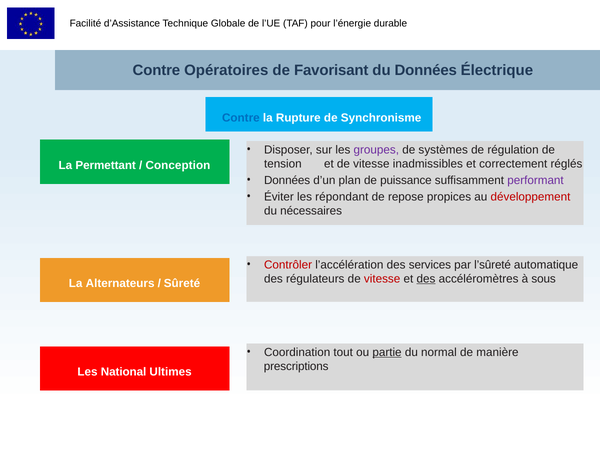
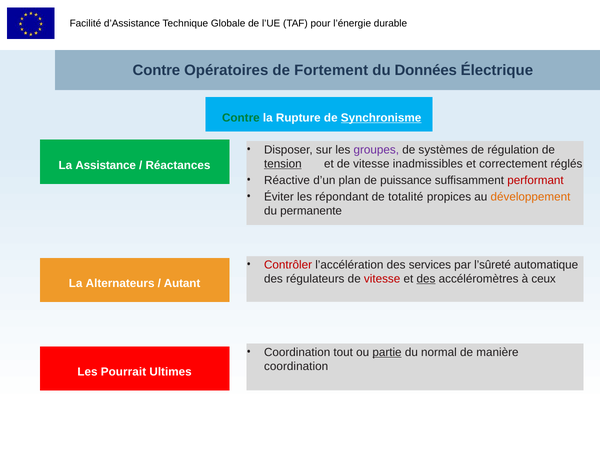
Favorisant: Favorisant -> Fortement (331, 70)
Contre colour: blue -> green (241, 118)
Synchronisme underline: none -> present (381, 118)
tension underline: none -> present (283, 164)
Permettant: Permettant -> Assistance (106, 165)
Conception: Conception -> Réactances (178, 165)
Données: Données -> Réactive (287, 180)
performant colour: purple -> red (535, 180)
repose: repose -> totalité (406, 197)
développement colour: red -> orange (530, 197)
nécessaires: nécessaires -> permanente (311, 211)
sous: sous -> ceux (544, 279)
Sûreté: Sûreté -> Autant (182, 284)
prescriptions: prescriptions -> coordination (296, 366)
National: National -> Pourrait (123, 372)
